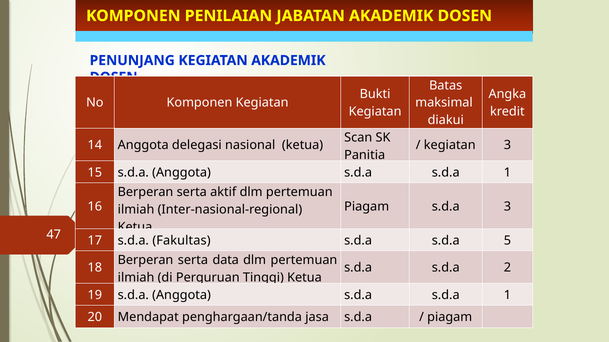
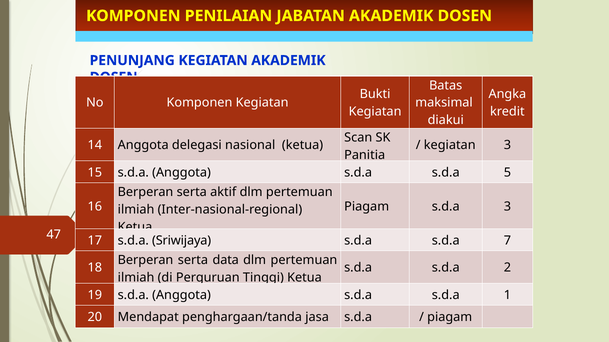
1: 1 -> 5 (507, 173)
Fakultas: Fakultas -> Sriwijaya (182, 241)
5: 5 -> 7 (507, 241)
